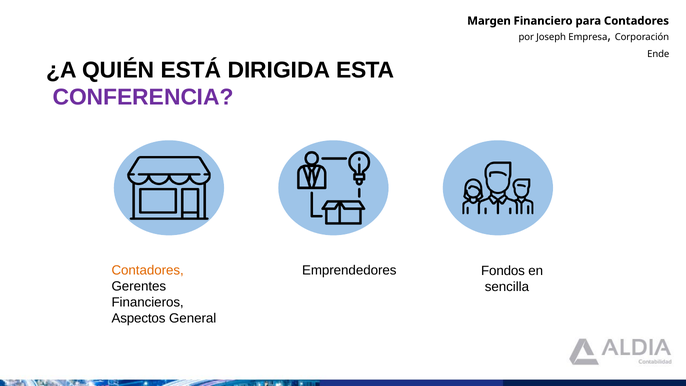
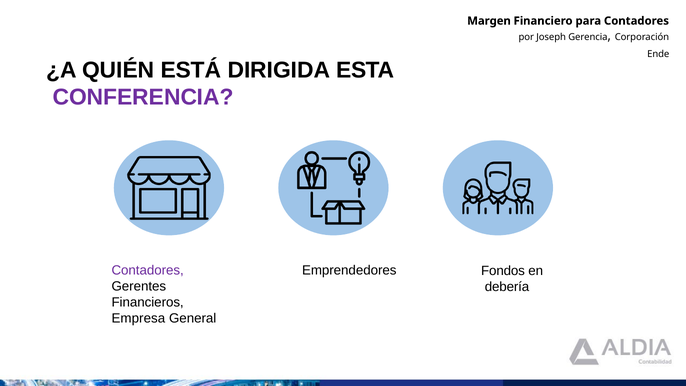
Empresa: Empresa -> Gerencia (588, 37)
Contadores colour: orange -> purple (148, 270)
sencilla: sencilla -> debería (507, 287)
Aspectos: Aspectos -> Empresa (138, 318)
